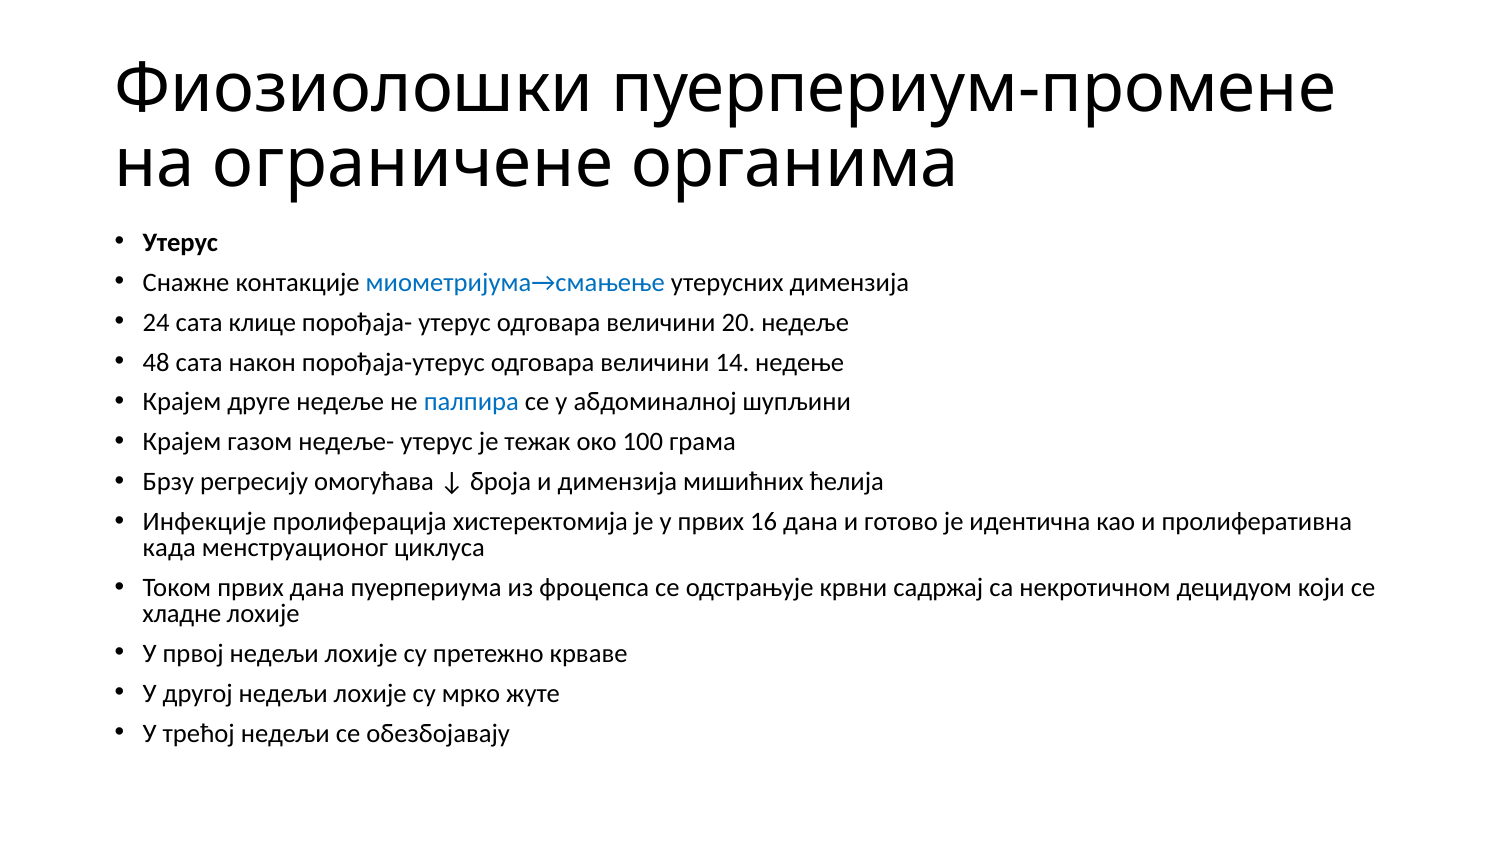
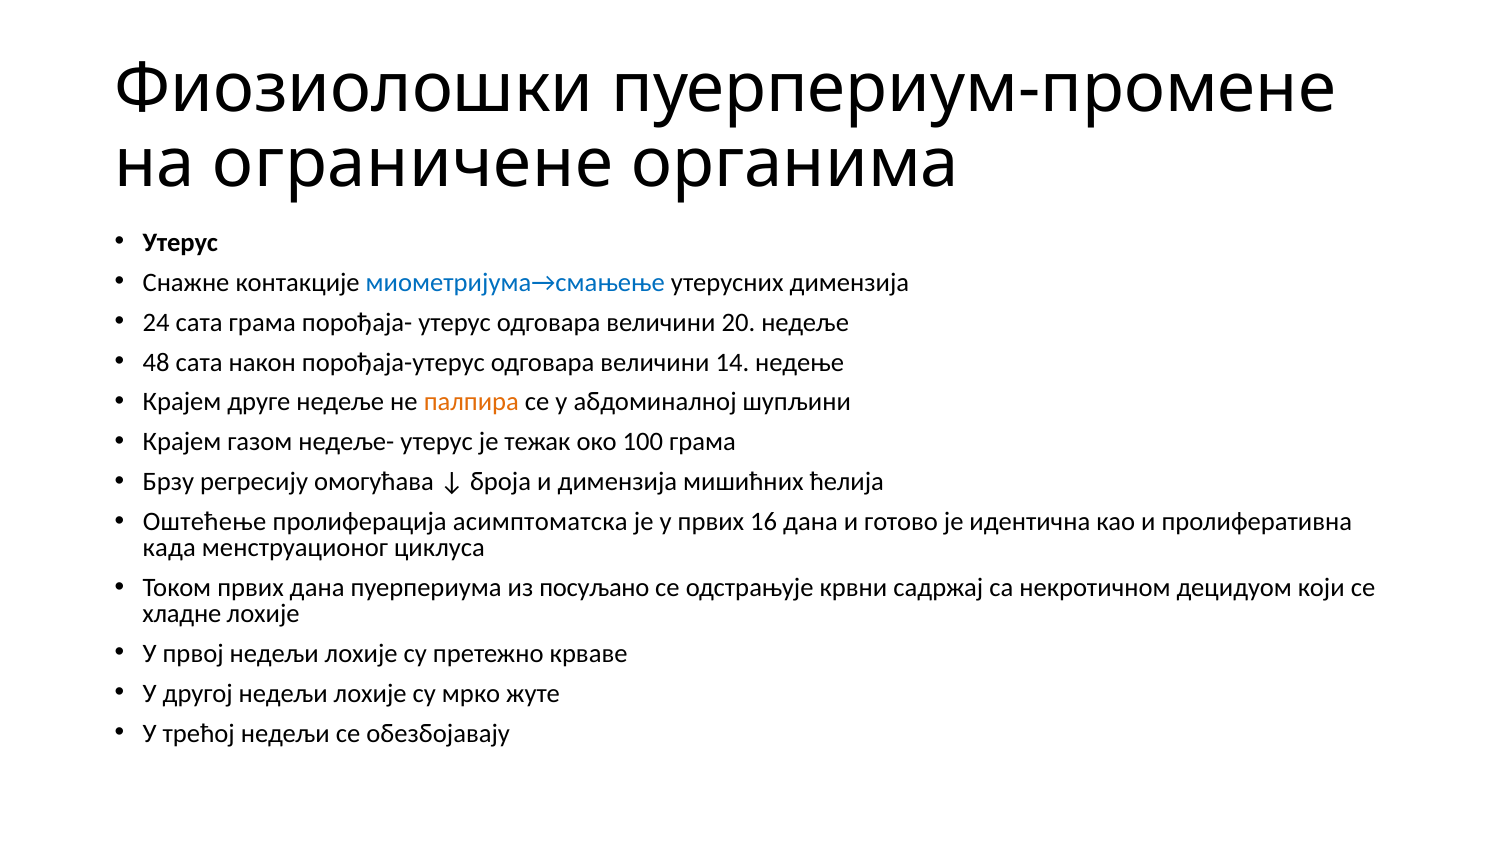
сата клице: клице -> грама (262, 322)
палпира colour: blue -> orange (471, 402)
Инфекције: Инфекције -> Оштећење (205, 522)
хистеректомија: хистеректомија -> асимптоматска (540, 522)
фроцепса: фроцепса -> посуљано (594, 588)
